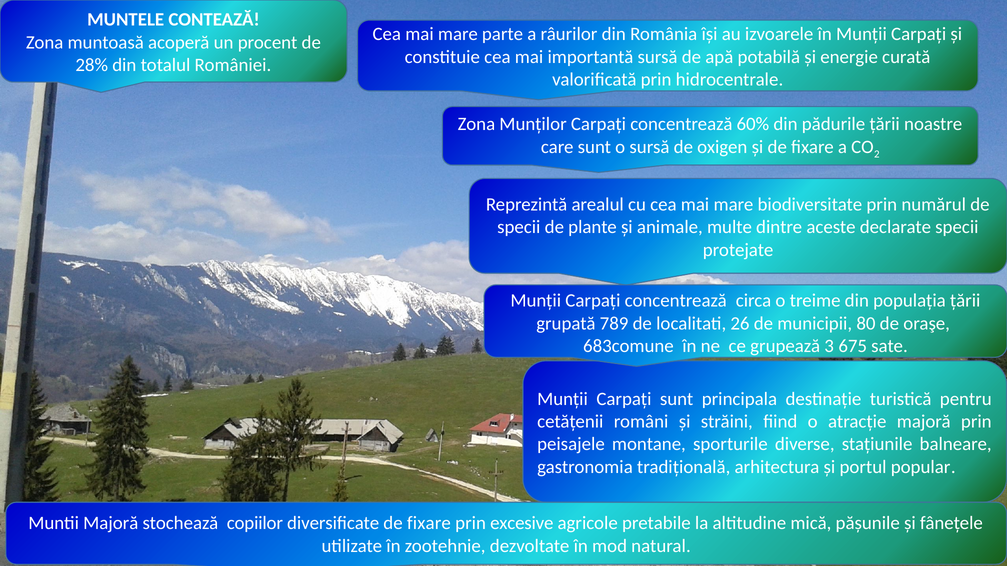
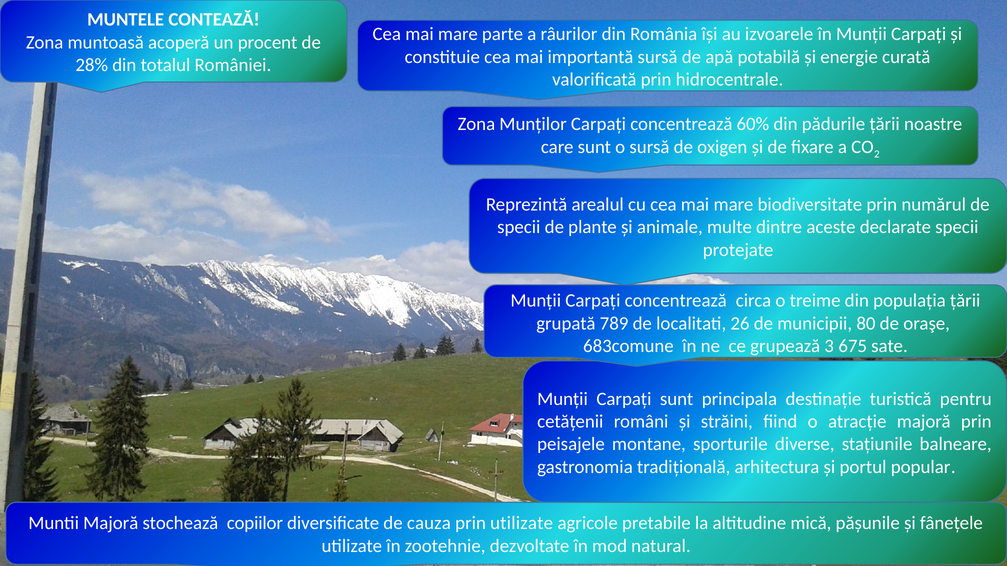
diversificate de fixare: fixare -> cauza (429, 524)
prin excesive: excesive -> utilizate (522, 524)
